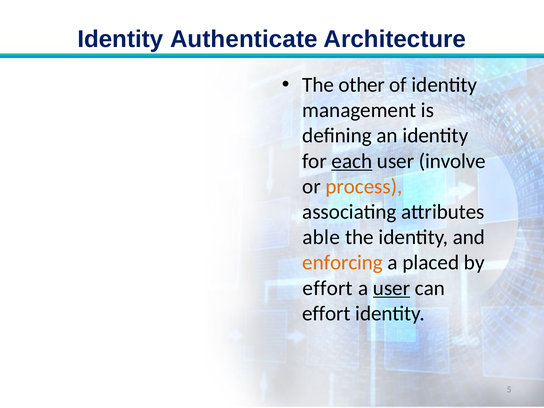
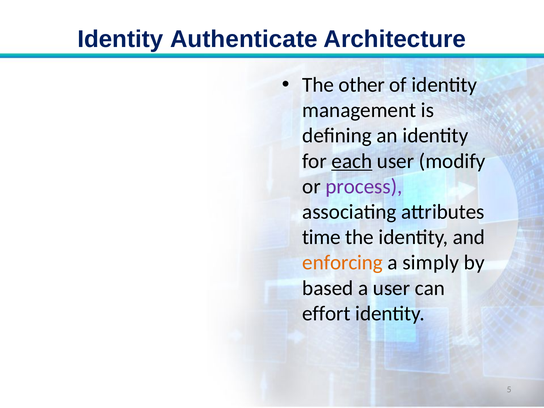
involve: involve -> modify (452, 161)
process colour: orange -> purple (364, 186)
able: able -> time (321, 237)
placed: placed -> simply (431, 263)
effort: effort -> based (328, 288)
user underline: present -> none (392, 288)
